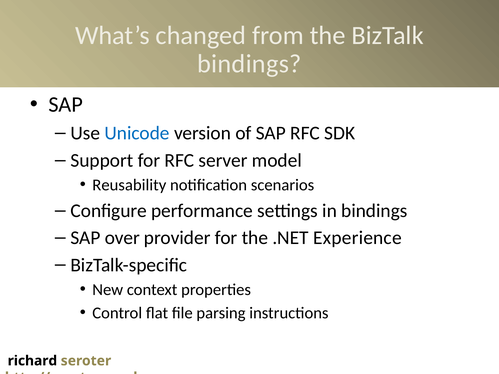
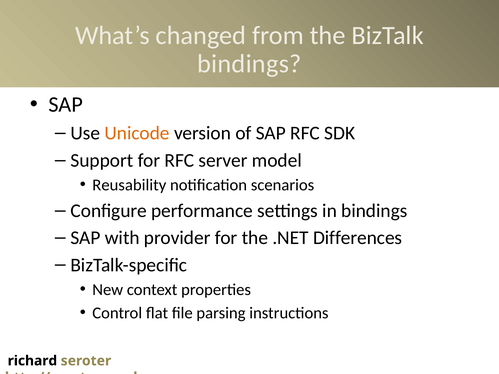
Unicode colour: blue -> orange (137, 133)
over: over -> with (122, 238)
Experience: Experience -> Differences (358, 238)
